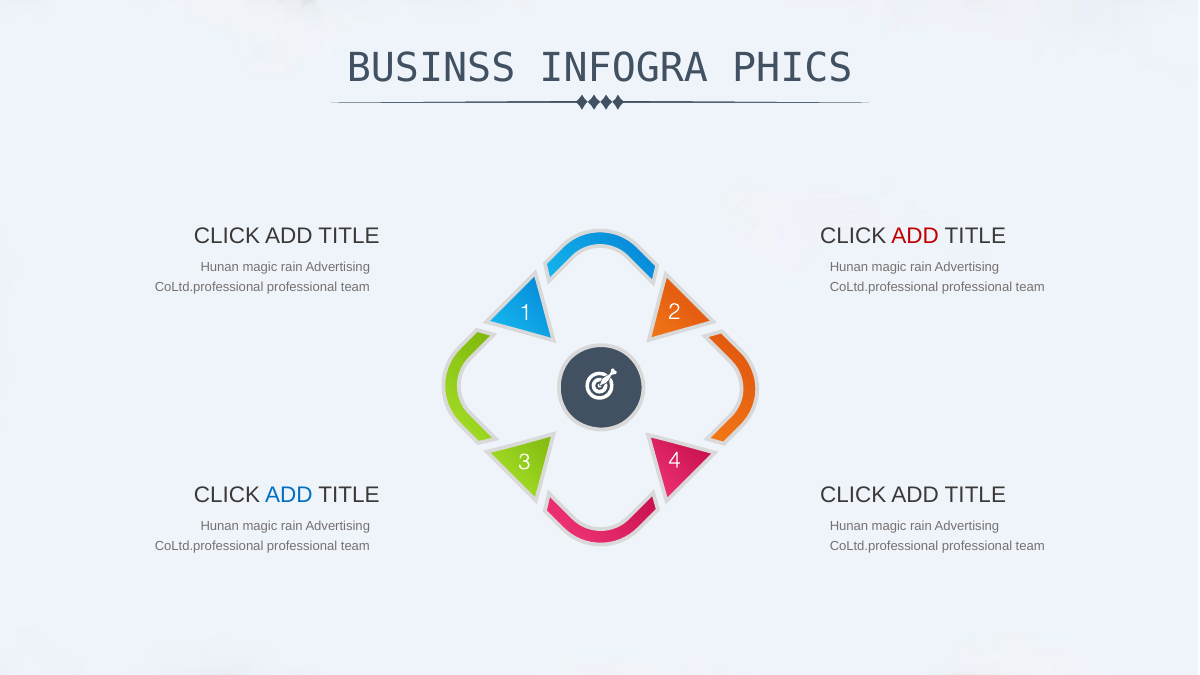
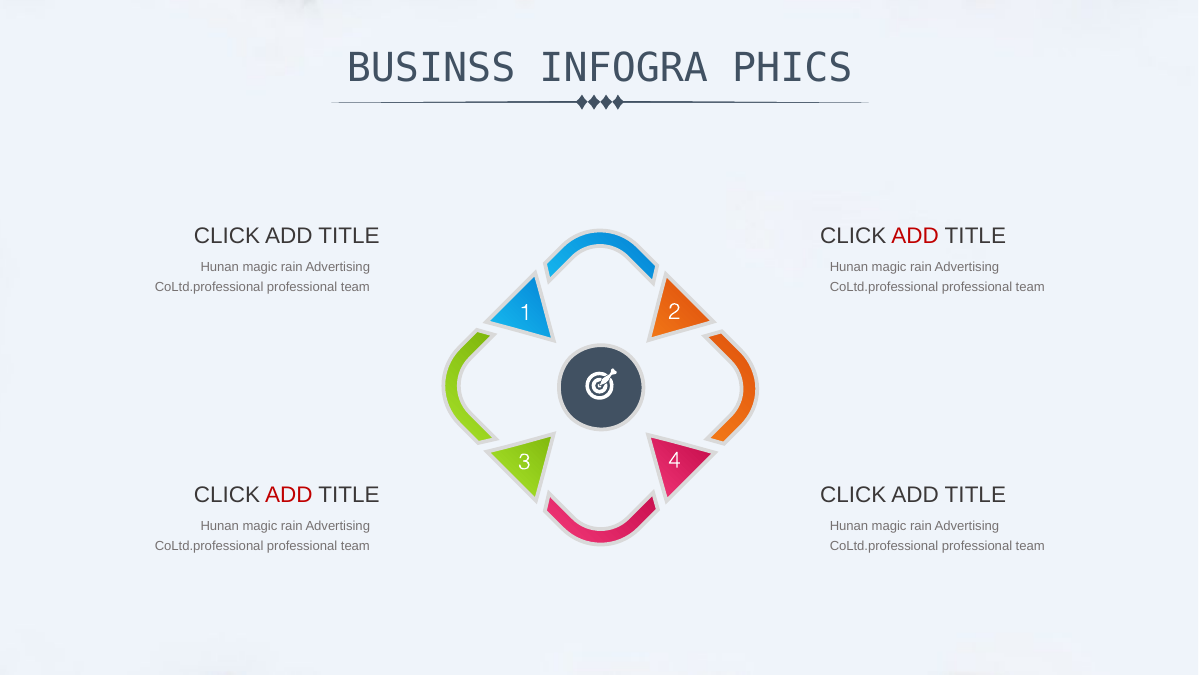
ADD colour: blue -> red (289, 495)
